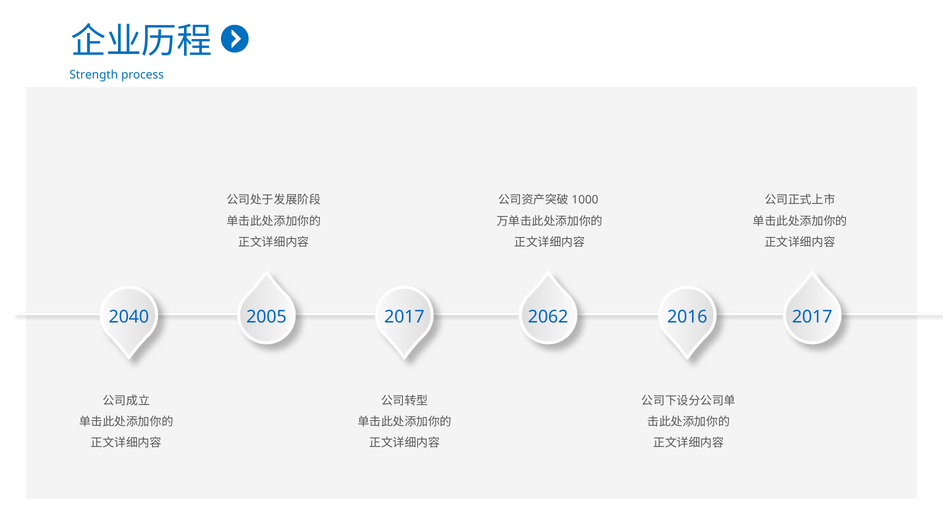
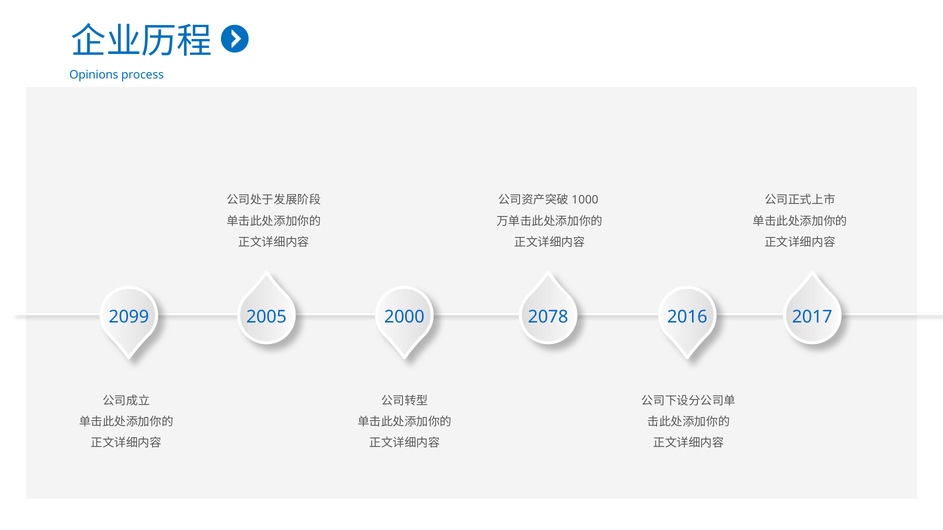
Strength: Strength -> Opinions (94, 75)
2040: 2040 -> 2099 (129, 317)
2005 2017: 2017 -> 2000 (404, 317)
2062: 2062 -> 2078 (548, 317)
